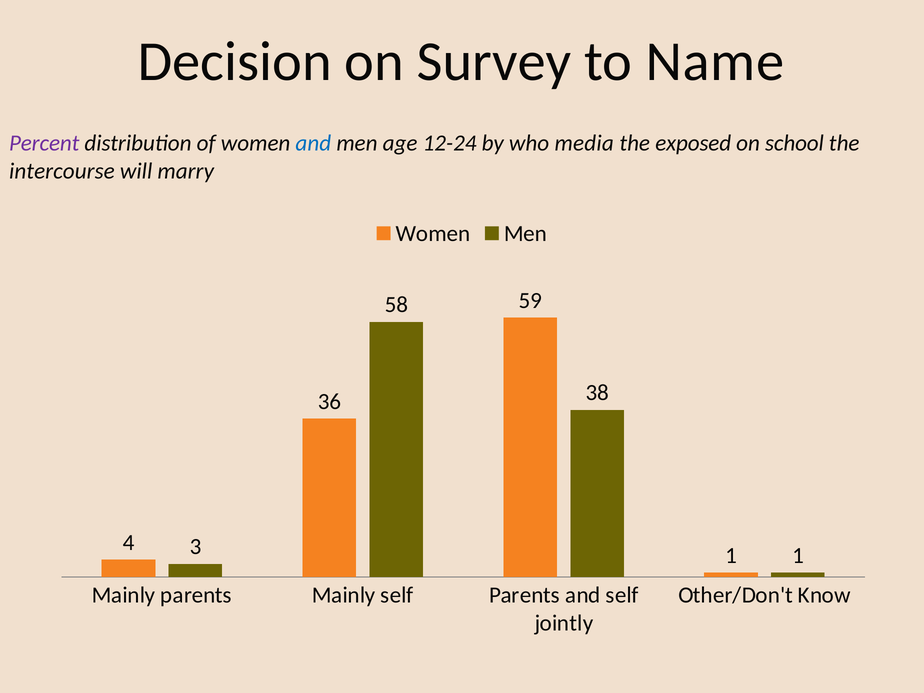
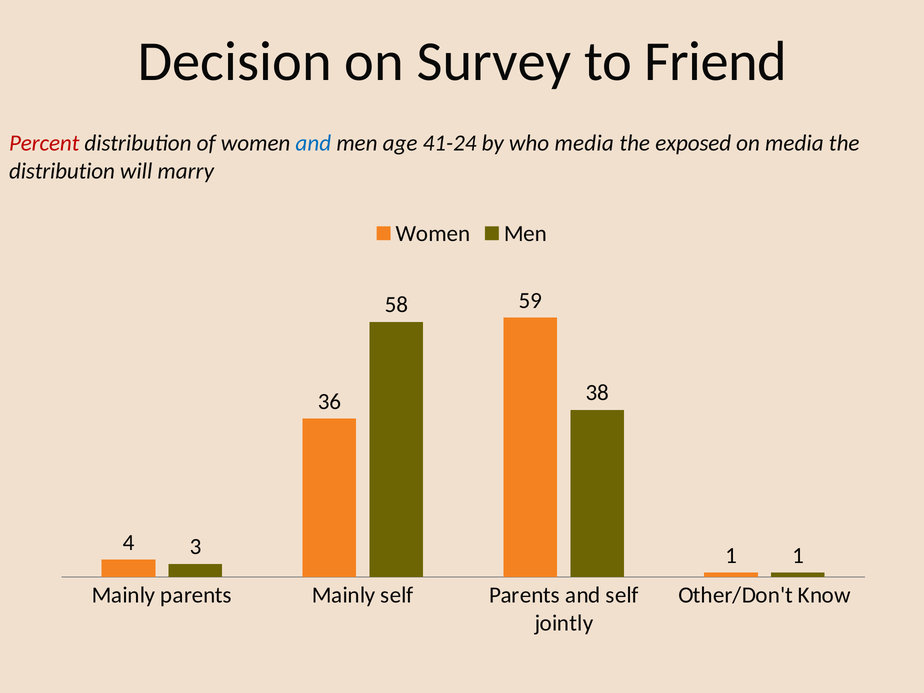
Name: Name -> Friend (716, 62)
Percent colour: purple -> red (44, 143)
12-24: 12-24 -> 41-24 (450, 143)
on school: school -> media (794, 143)
intercourse: intercourse -> distribution (62, 171)
